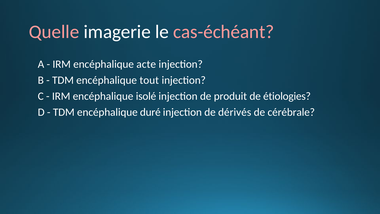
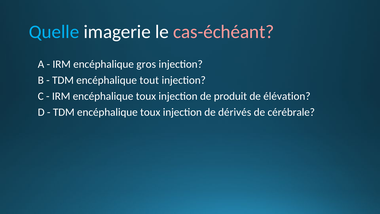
Quelle colour: pink -> light blue (54, 32)
acte: acte -> gros (146, 64)
IRM encéphalique isolé: isolé -> toux (146, 96)
étiologies: étiologies -> élévation (287, 96)
TDM encéphalique duré: duré -> toux (150, 112)
